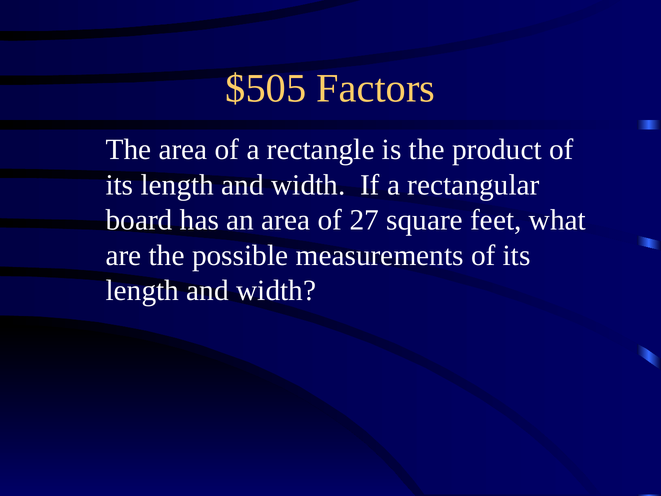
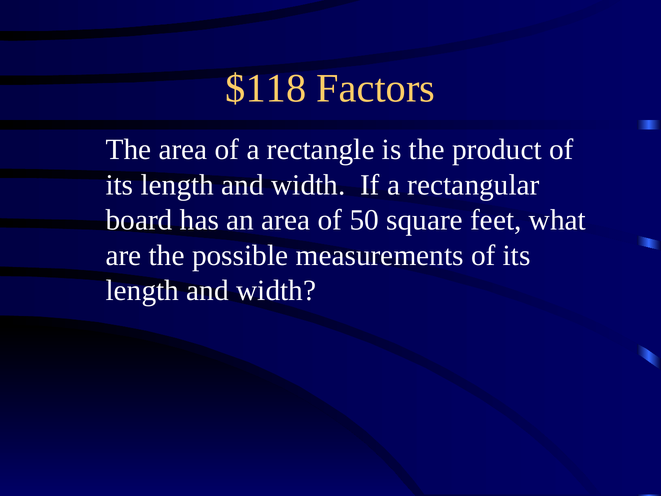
$505: $505 -> $118 (266, 88)
27: 27 -> 50 (364, 220)
